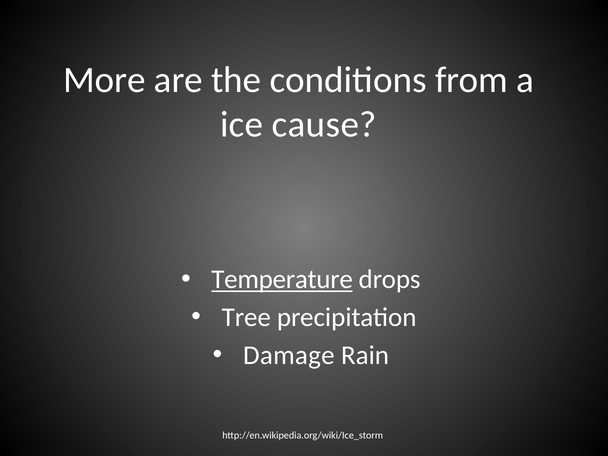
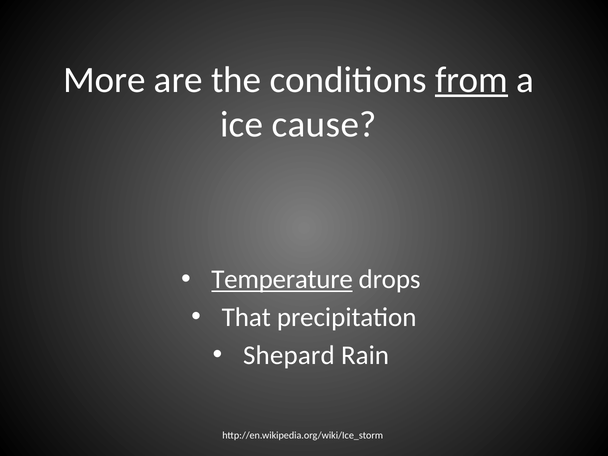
from underline: none -> present (472, 80)
Tree: Tree -> That (246, 317)
Damage: Damage -> Shepard (289, 355)
